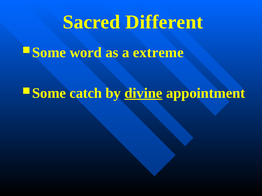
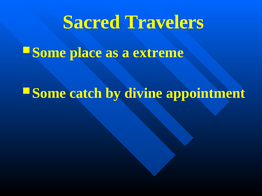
Different: Different -> Travelers (164, 22)
word: word -> place (86, 53)
divine underline: present -> none (143, 93)
